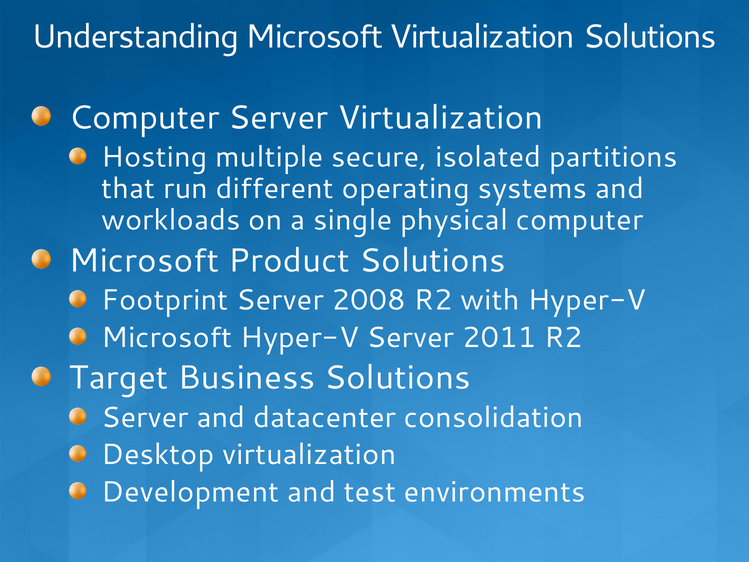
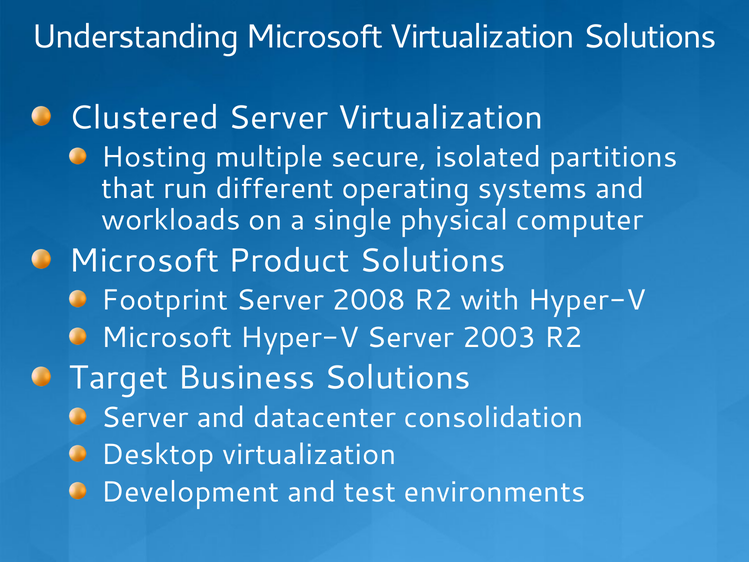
Computer: Computer -> Clustered (144, 118)
2011: 2011 -> 2003 (499, 337)
